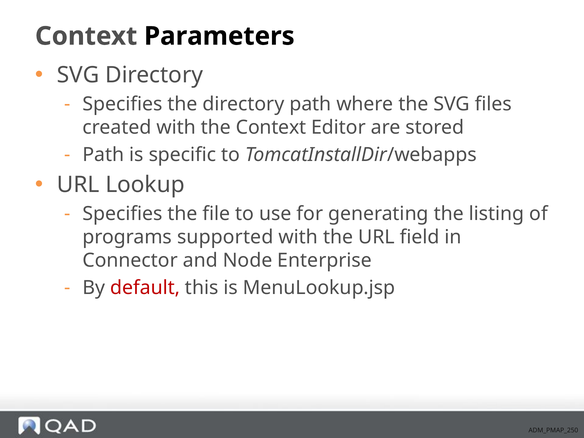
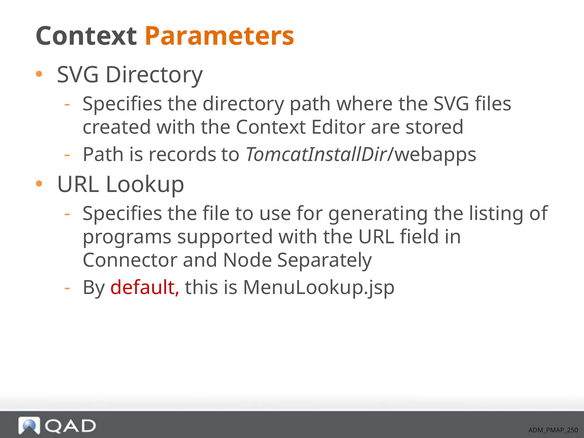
Parameters colour: black -> orange (219, 36)
specific: specific -> records (183, 155)
Enterprise: Enterprise -> Separately (325, 260)
